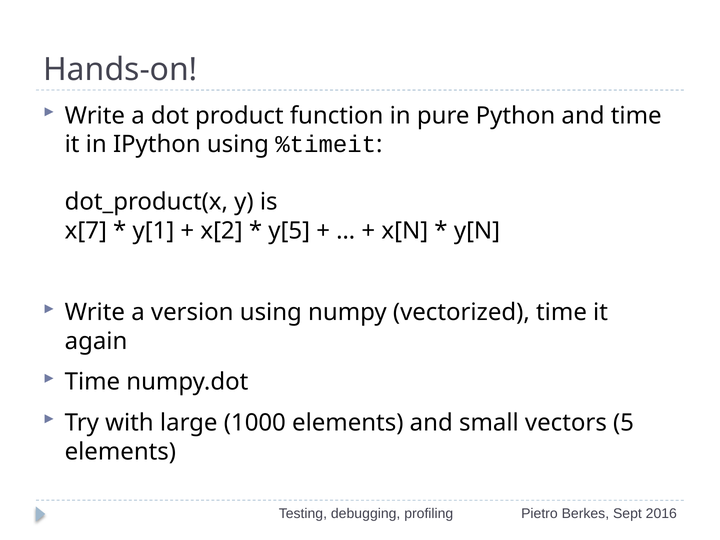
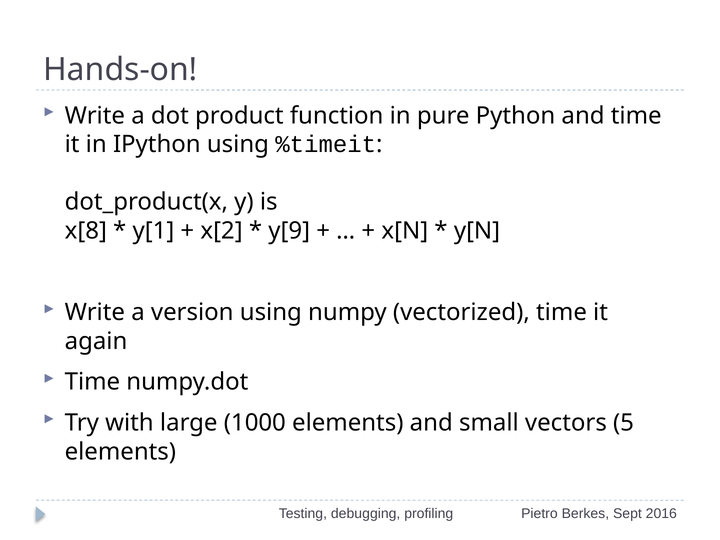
x[7: x[7 -> x[8 (86, 231)
y[5: y[5 -> y[9 (289, 231)
